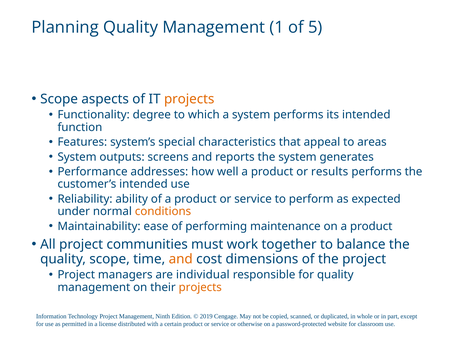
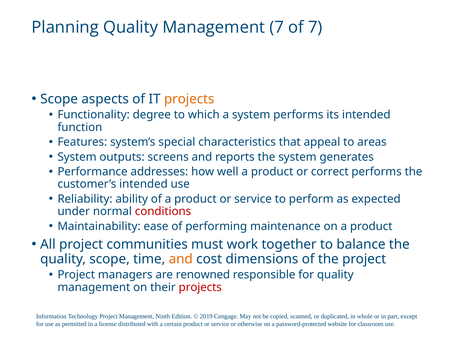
Management 1: 1 -> 7 (277, 27)
of 5: 5 -> 7 (315, 27)
results: results -> correct (330, 172)
conditions colour: orange -> red (163, 211)
individual: individual -> renowned (203, 275)
projects colour: orange -> red (200, 287)
